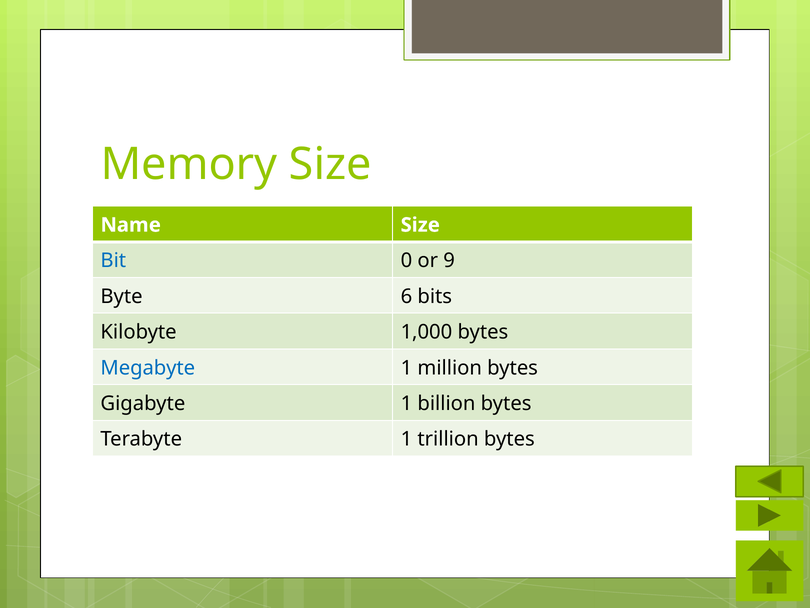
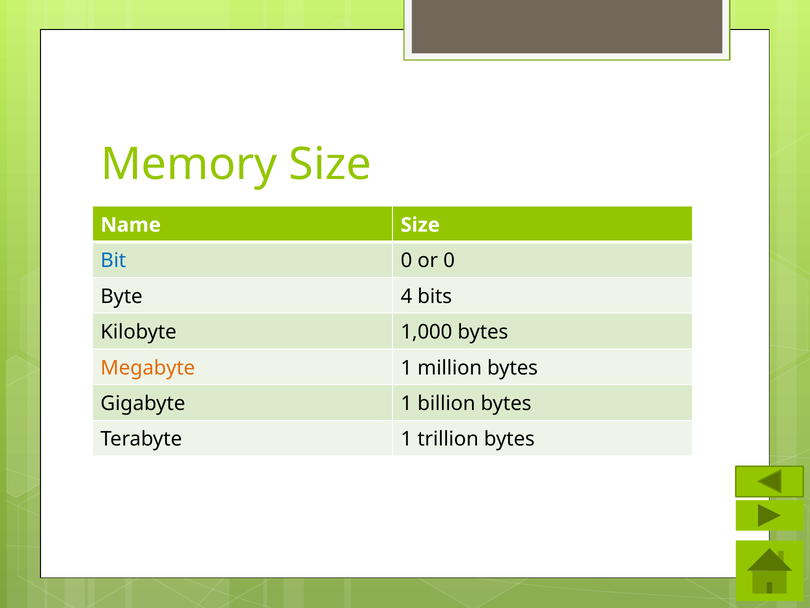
or 9: 9 -> 0 (449, 261)
6: 6 -> 4 (406, 296)
Megabyte colour: blue -> orange (148, 368)
